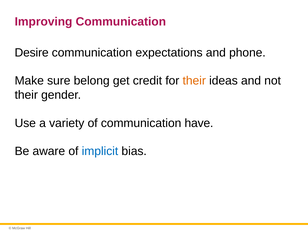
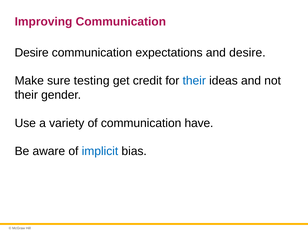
and phone: phone -> desire (247, 53)
belong: belong -> testing (92, 81)
their colour: orange -> blue (194, 81)
